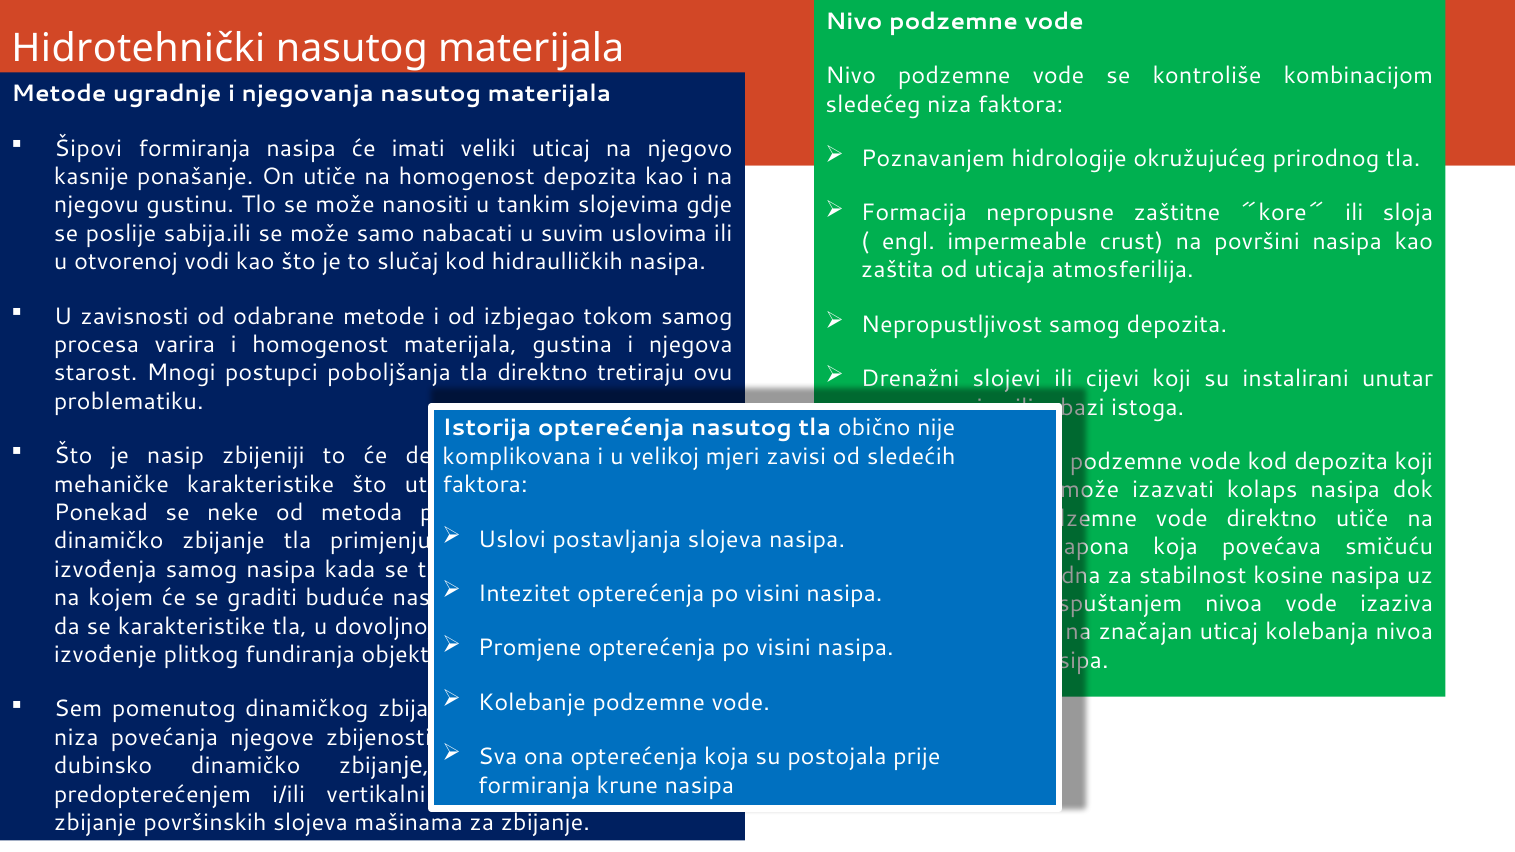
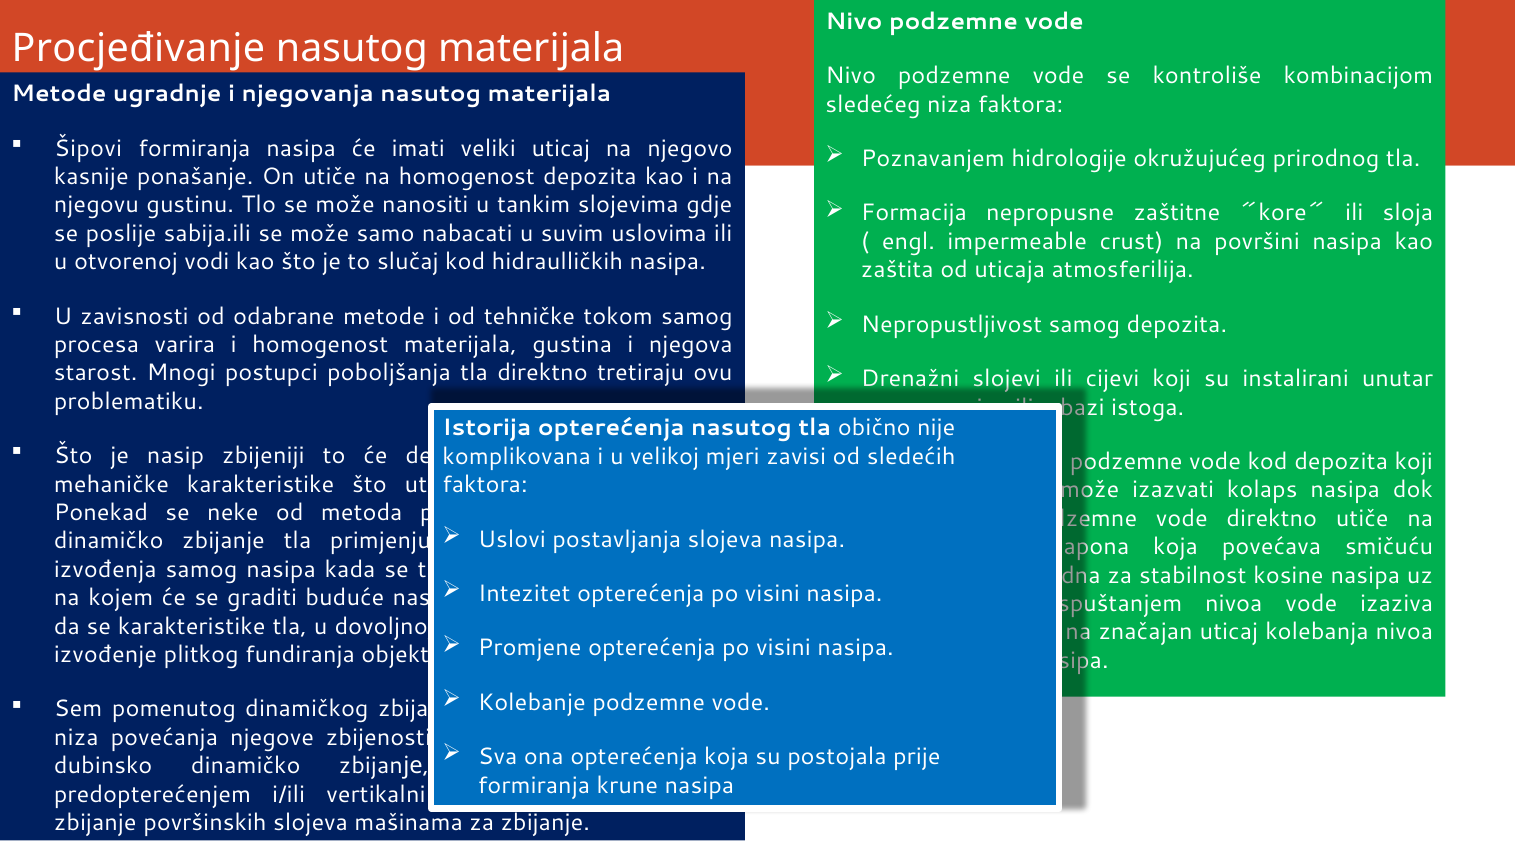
Hidrotehnički: Hidrotehnički -> Procjeđivanje (138, 48)
izbjegao: izbjegao -> tehničke (530, 316)
